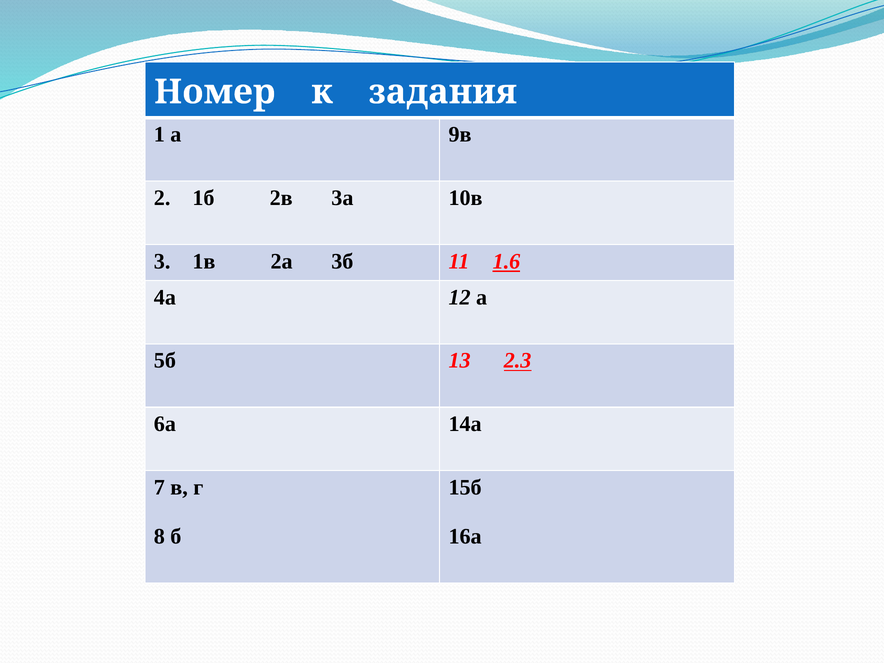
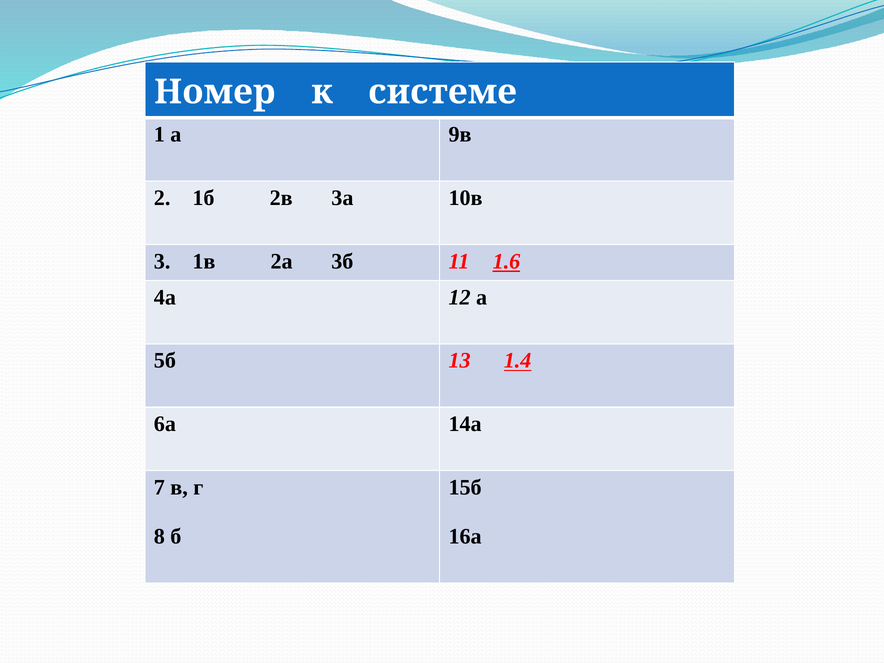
задания: задания -> системе (443, 92)
2.3: 2.3 -> 1.4 (518, 361)
